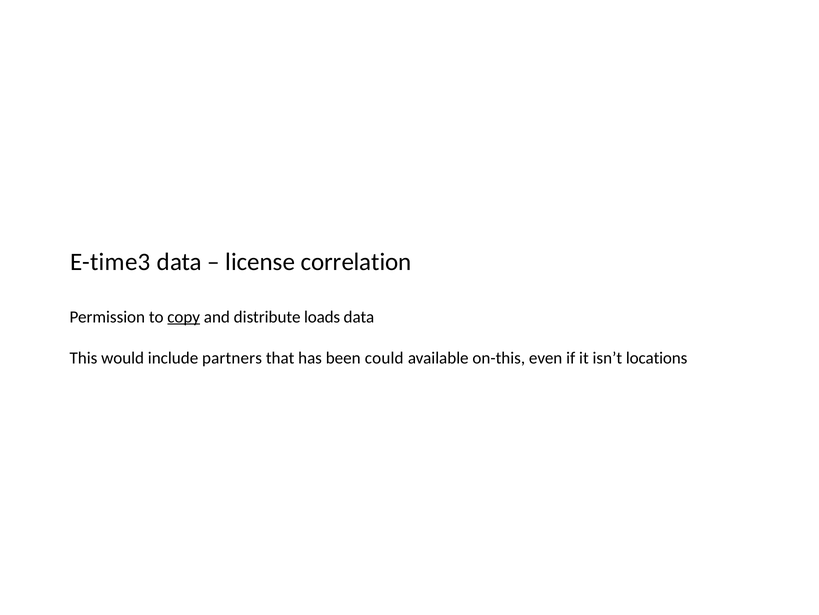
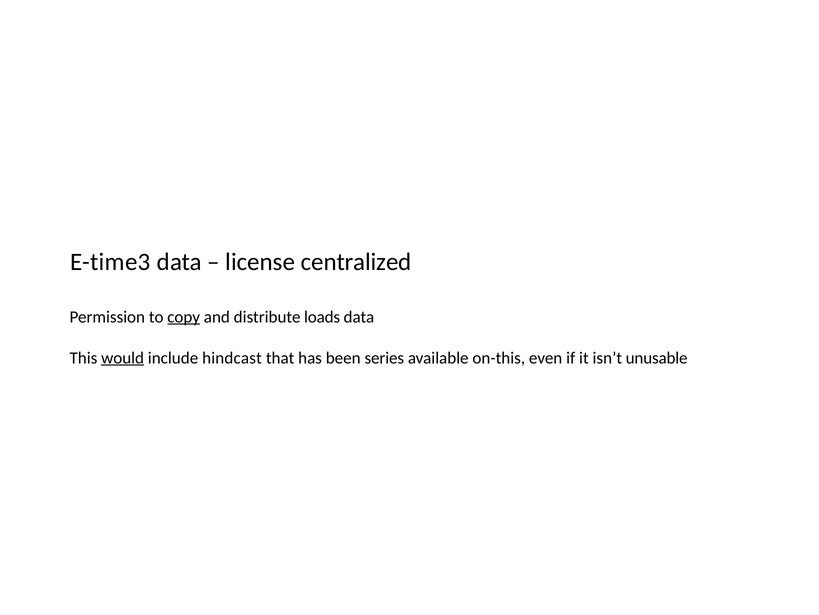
correlation: correlation -> centralized (356, 262)
would underline: none -> present (123, 357)
partners: partners -> hindcast (232, 357)
could: could -> series (384, 357)
locations: locations -> unusable (657, 357)
